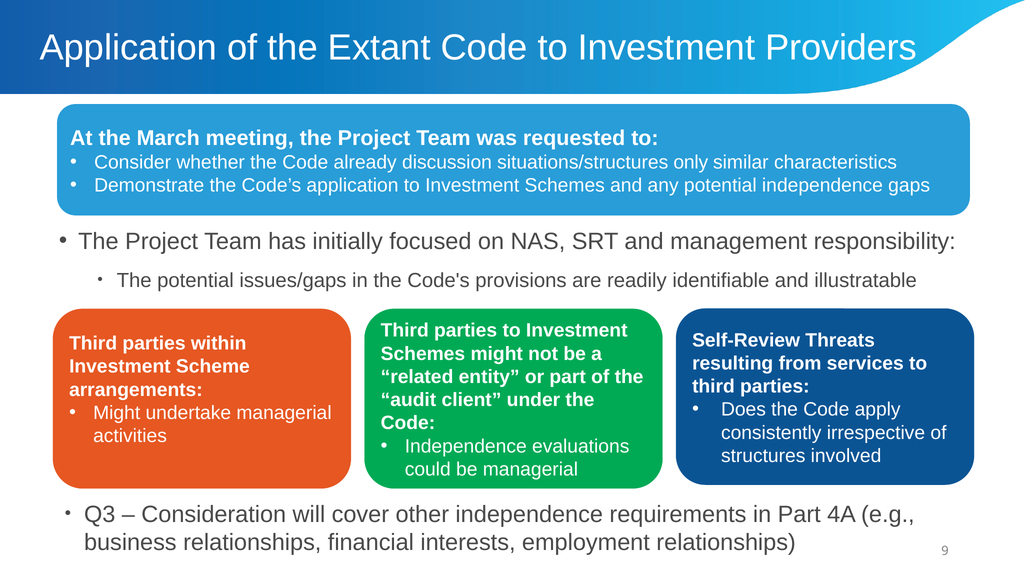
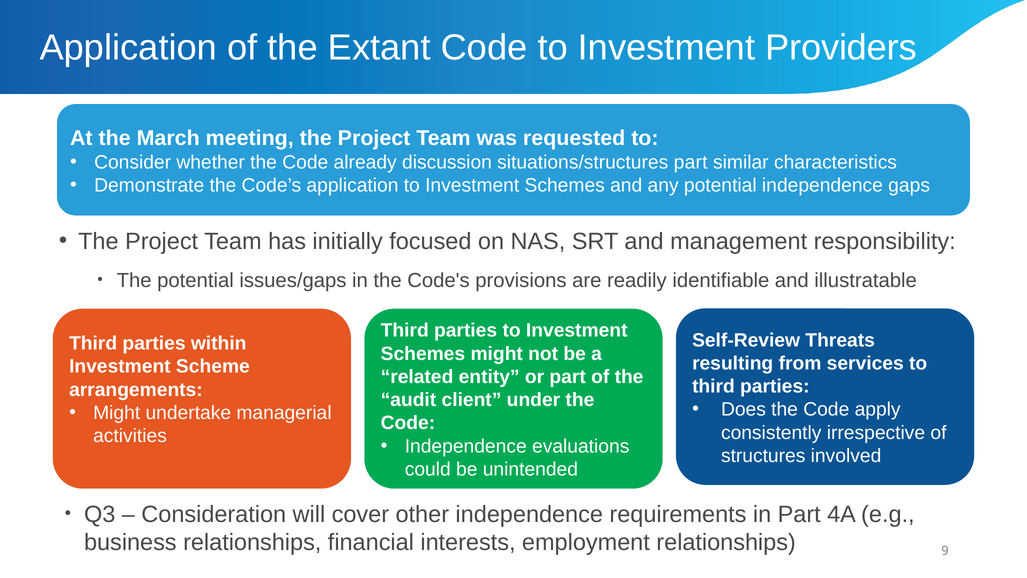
situations/structures only: only -> part (691, 162)
be managerial: managerial -> unintended (530, 469)
